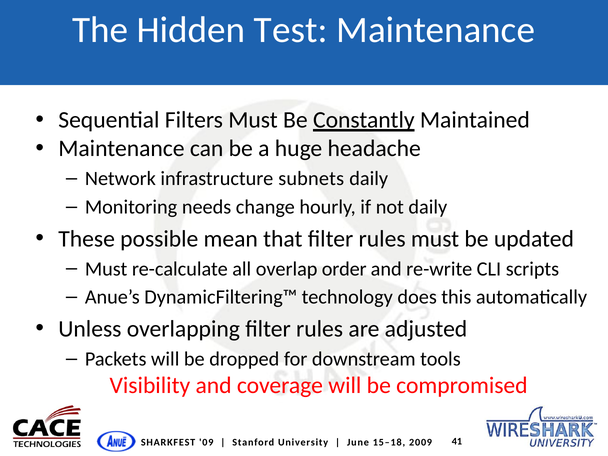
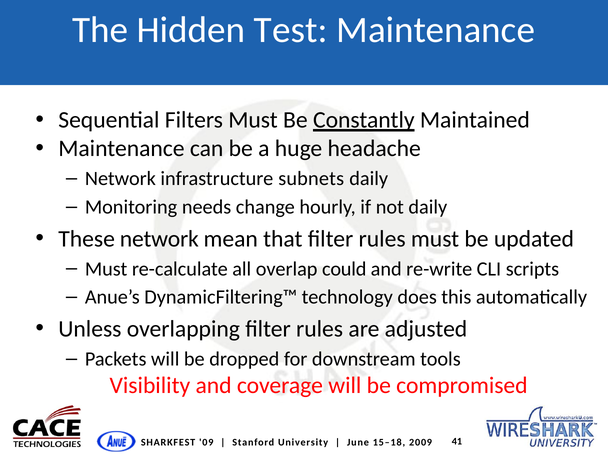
These possible: possible -> network (159, 239)
order: order -> could (344, 269)
